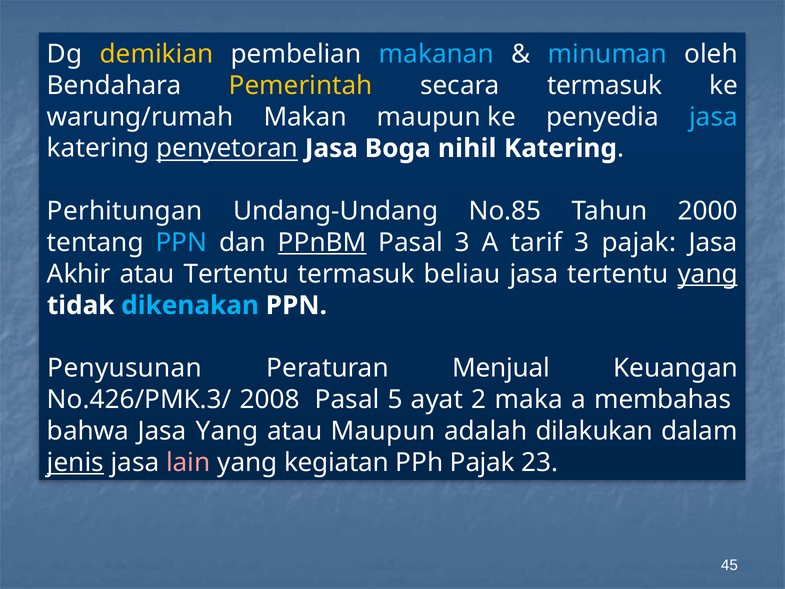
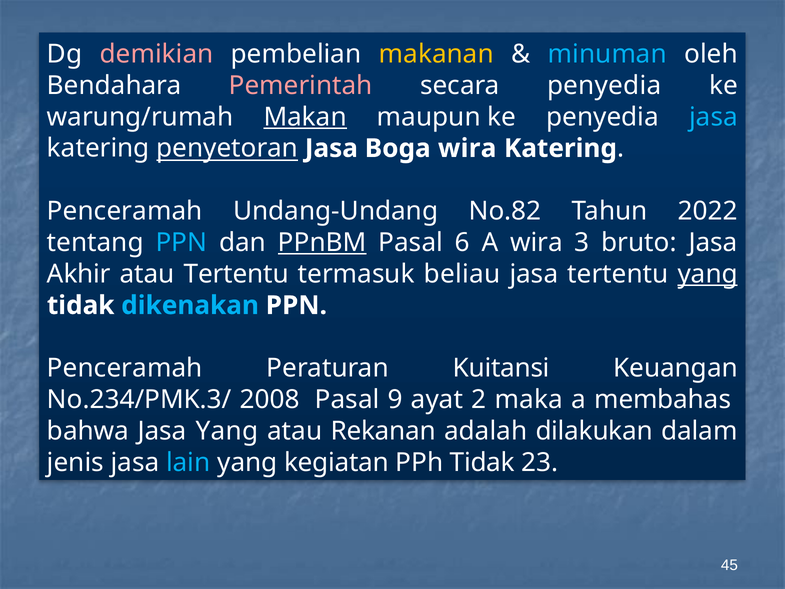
demikian colour: yellow -> pink (157, 54)
makanan colour: light blue -> yellow (436, 54)
Pemerintah colour: yellow -> pink (301, 85)
secara termasuk: termasuk -> penyedia (604, 85)
Makan underline: none -> present (305, 117)
Boga nihil: nihil -> wira (467, 148)
Perhitungan: Perhitungan -> Penceramah (125, 211)
No.85: No.85 -> No.82 (505, 211)
2000: 2000 -> 2022 (708, 211)
Pasal 3: 3 -> 6 (462, 242)
A tarif: tarif -> wira (537, 242)
3 pajak: pajak -> bruto (639, 242)
Penyusunan: Penyusunan -> Penceramah (125, 368)
Menjual: Menjual -> Kuitansi (501, 368)
No.426/PMK.3/: No.426/PMK.3/ -> No.234/PMK.3/ (139, 399)
5: 5 -> 9 (395, 399)
atau Maupun: Maupun -> Rekanan (383, 431)
jenis underline: present -> none (75, 462)
lain colour: pink -> light blue (188, 462)
PPh Pajak: Pajak -> Tidak (482, 462)
